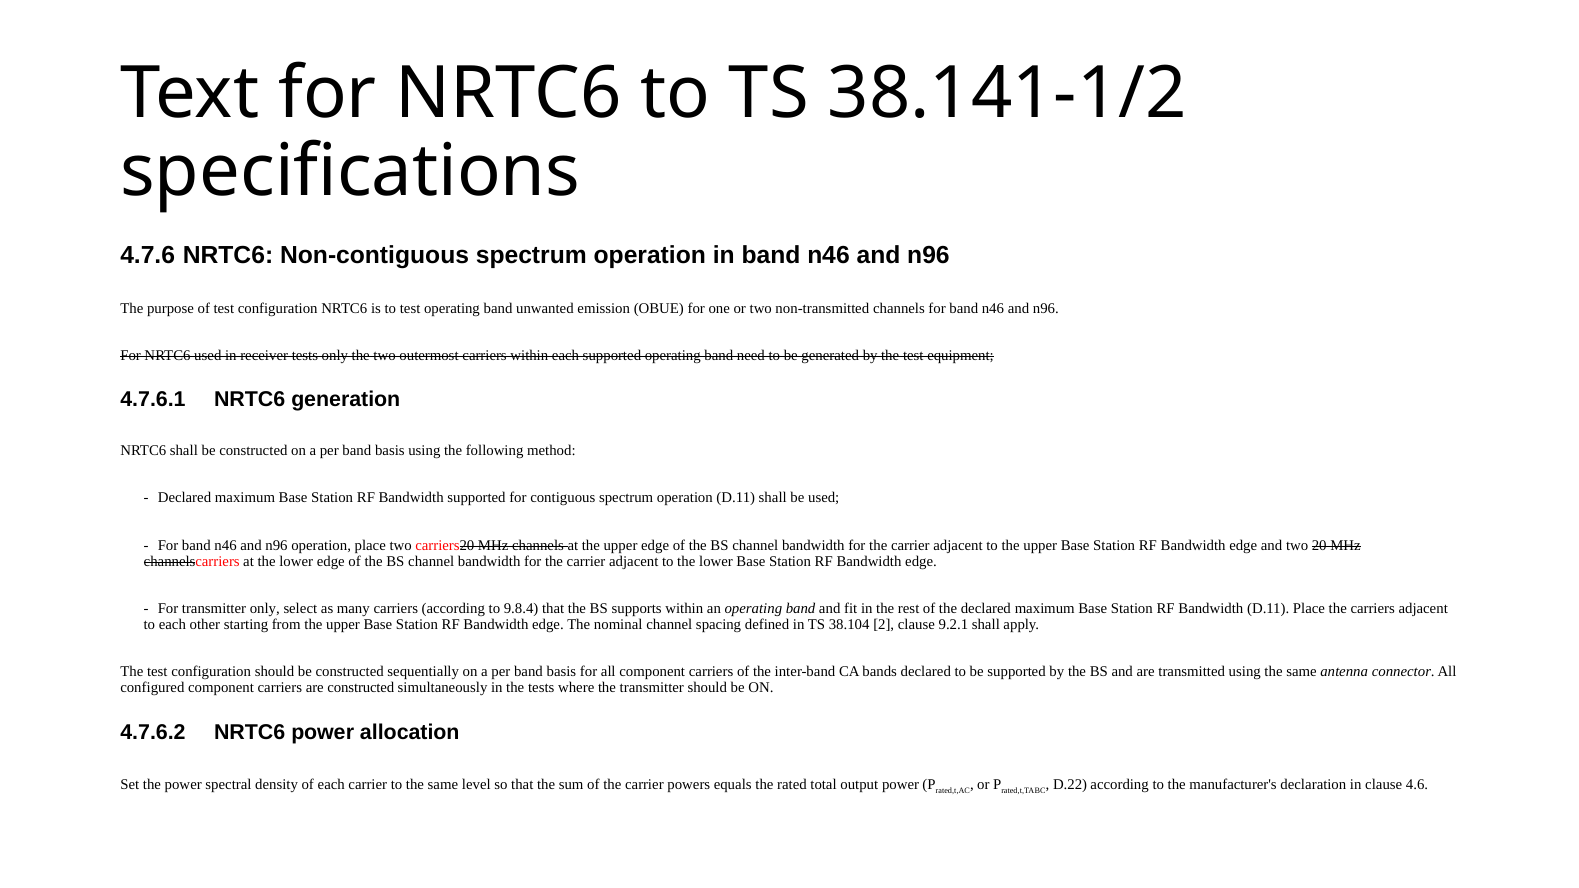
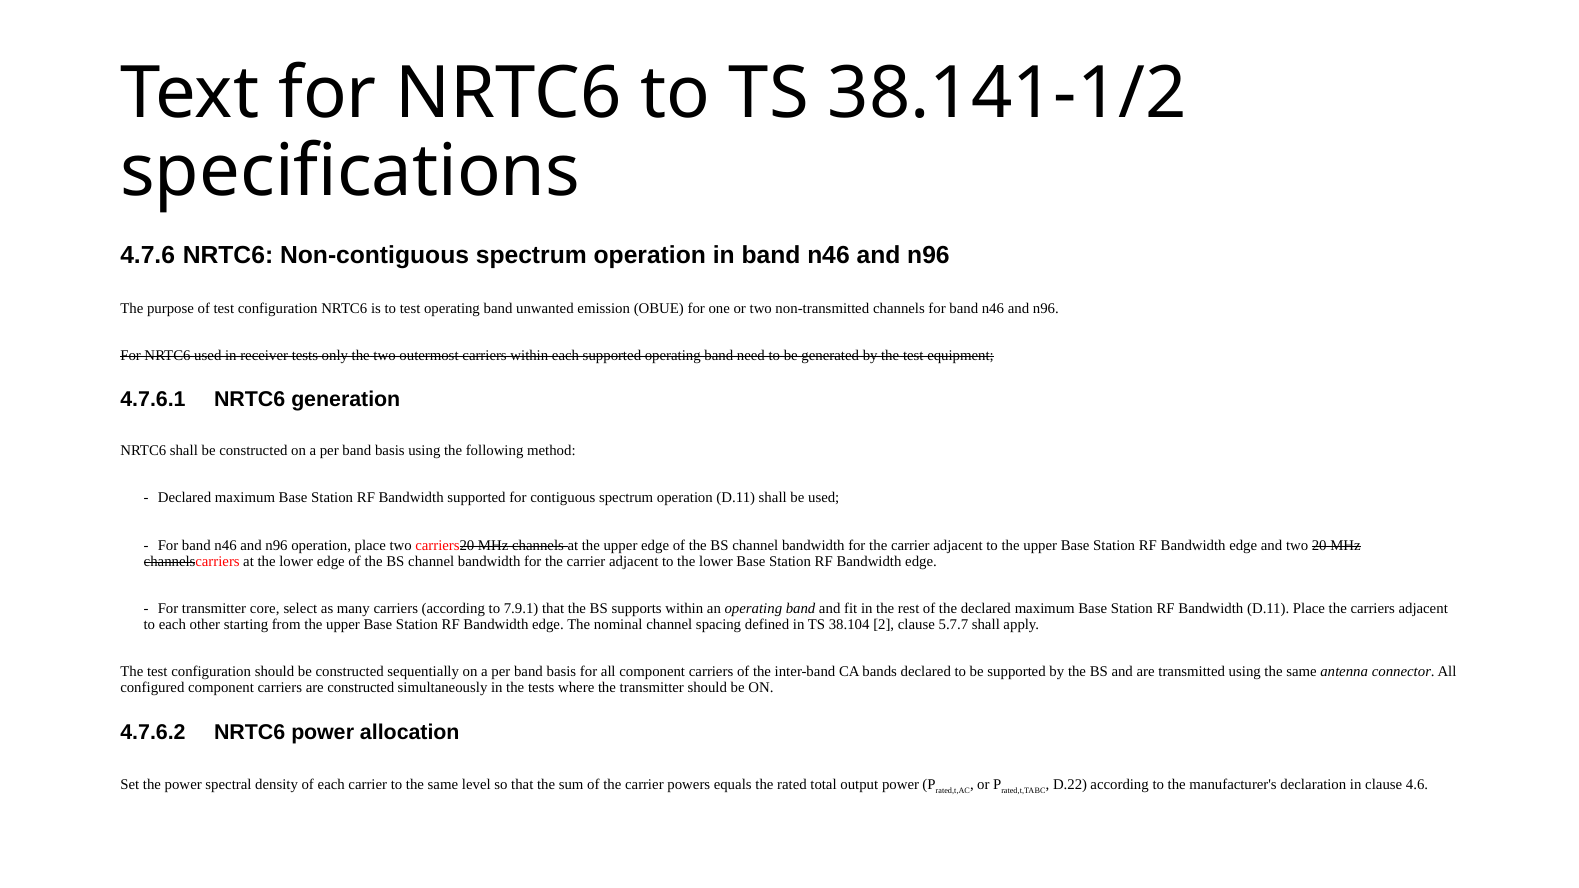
transmitter only: only -> core (265, 609)
9.8.4: 9.8.4 -> 7.9.1 (521, 609)
9.2.1: 9.2.1 -> 5.7.7 (953, 625)
